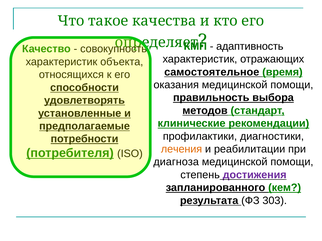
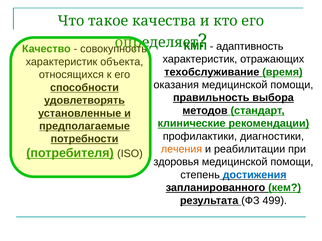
самостоятельное: самостоятельное -> техобслуживание (212, 72)
диагноза: диагноза -> здоровья (176, 162)
достижения colour: purple -> blue (255, 175)
303: 303 -> 499 (275, 201)
